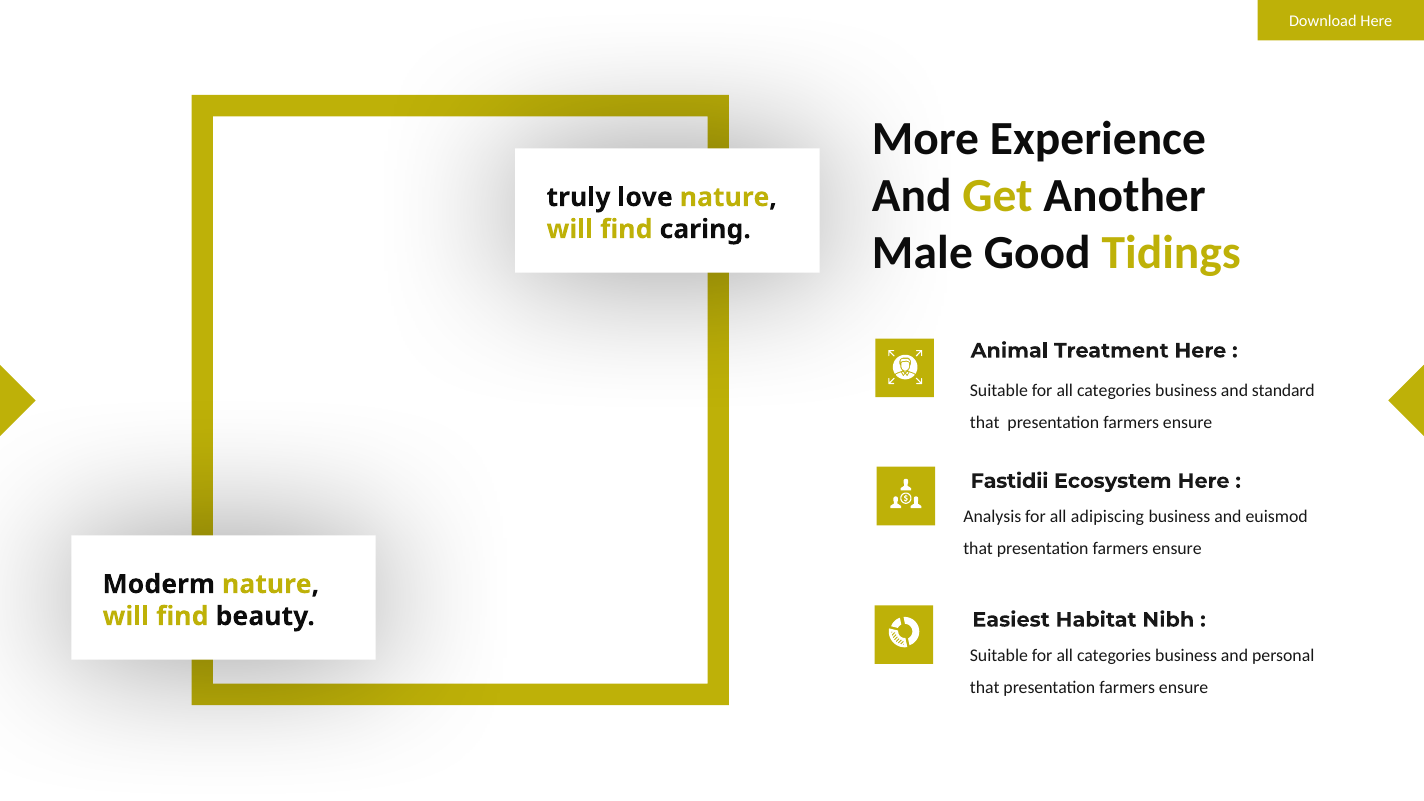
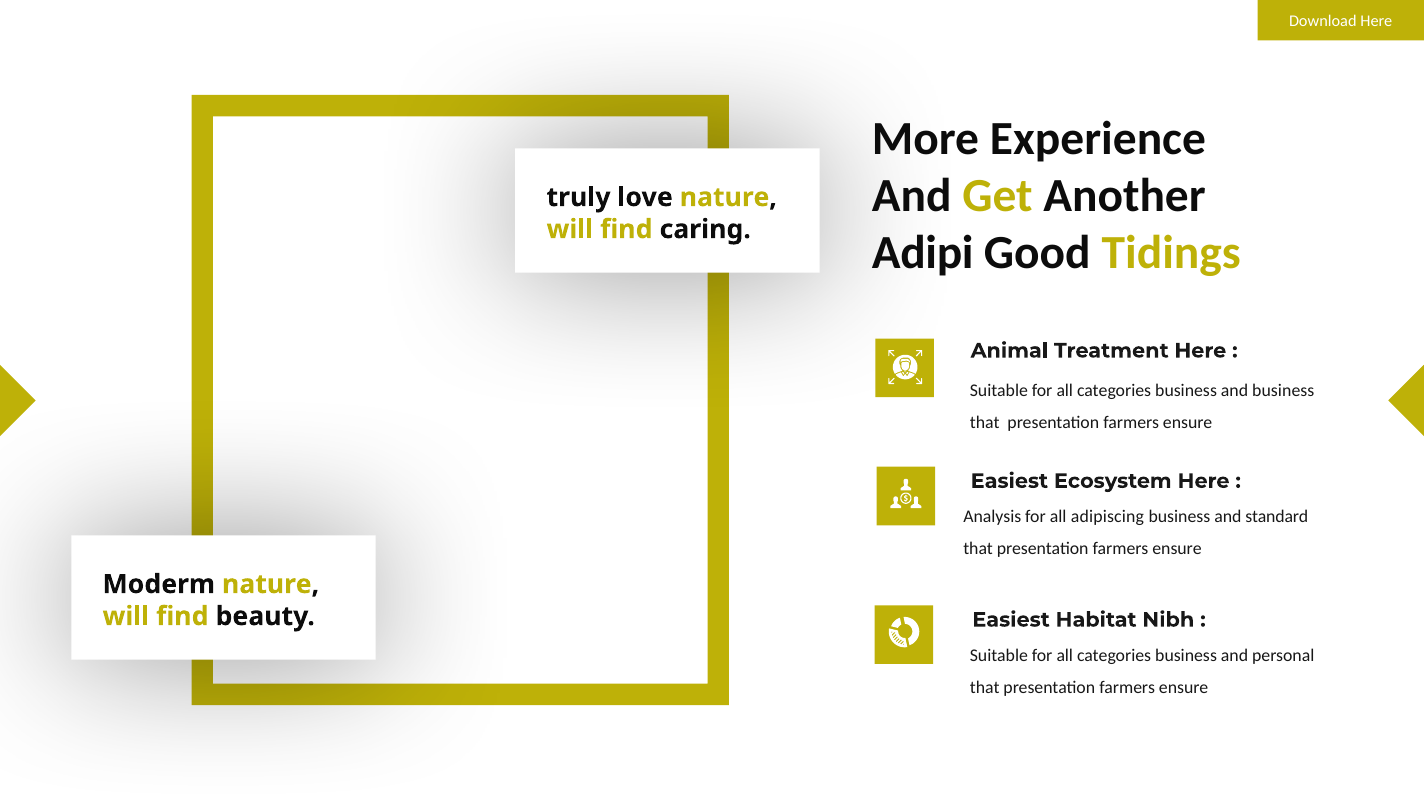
Male: Male -> Adipi (923, 252)
and standard: standard -> business (1283, 391)
Fastidii: Fastidii -> Easiest (1009, 481)
euismod: euismod -> standard (1277, 517)
